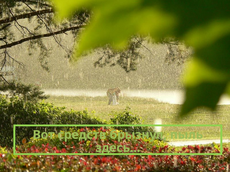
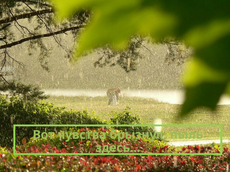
средств: средств -> чувства (82, 135)
